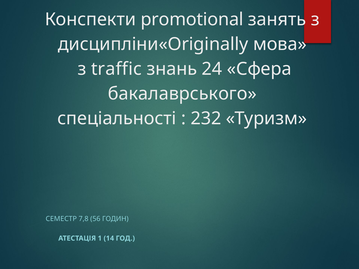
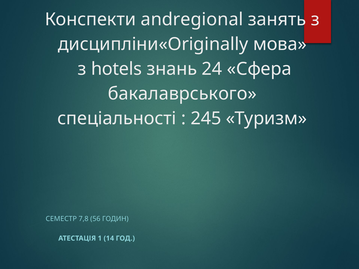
promotional: promotional -> andregional (192, 20)
traffic: traffic -> hotels (117, 69)
232: 232 -> 245 (206, 119)
